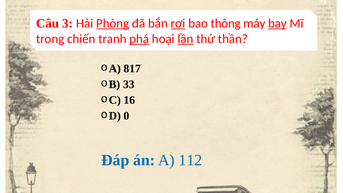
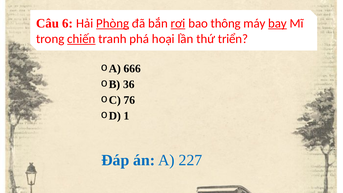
3: 3 -> 6 (68, 23)
chiến underline: none -> present (81, 39)
phá underline: present -> none (139, 39)
lần underline: present -> none (185, 39)
thần: thần -> triển (233, 39)
817: 817 -> 666 (132, 69)
33: 33 -> 36 (129, 84)
16: 16 -> 76 (129, 100)
0: 0 -> 1 (127, 116)
112: 112 -> 227 (190, 160)
